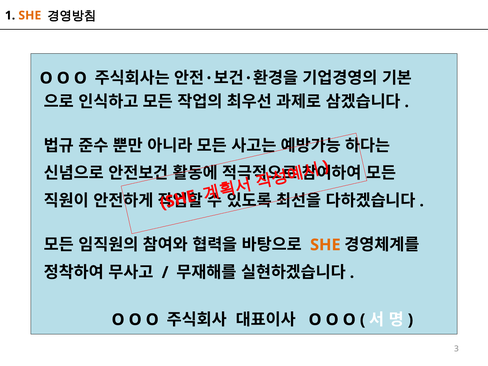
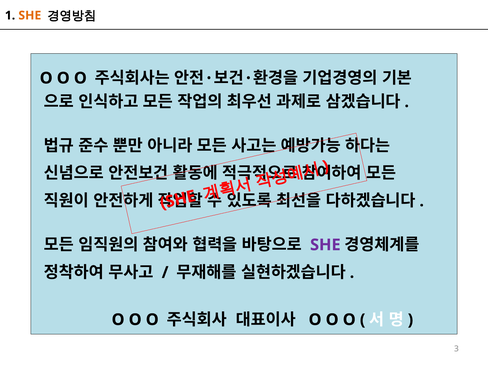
SHE colour: orange -> purple (325, 245)
